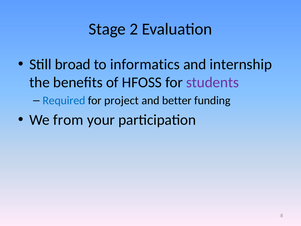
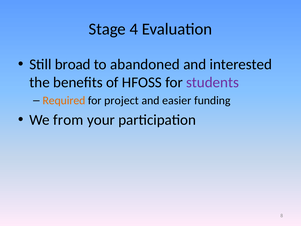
2: 2 -> 4 (134, 29)
informatics: informatics -> abandoned (145, 64)
internship: internship -> interested (241, 64)
Required colour: blue -> orange (64, 100)
better: better -> easier (177, 100)
